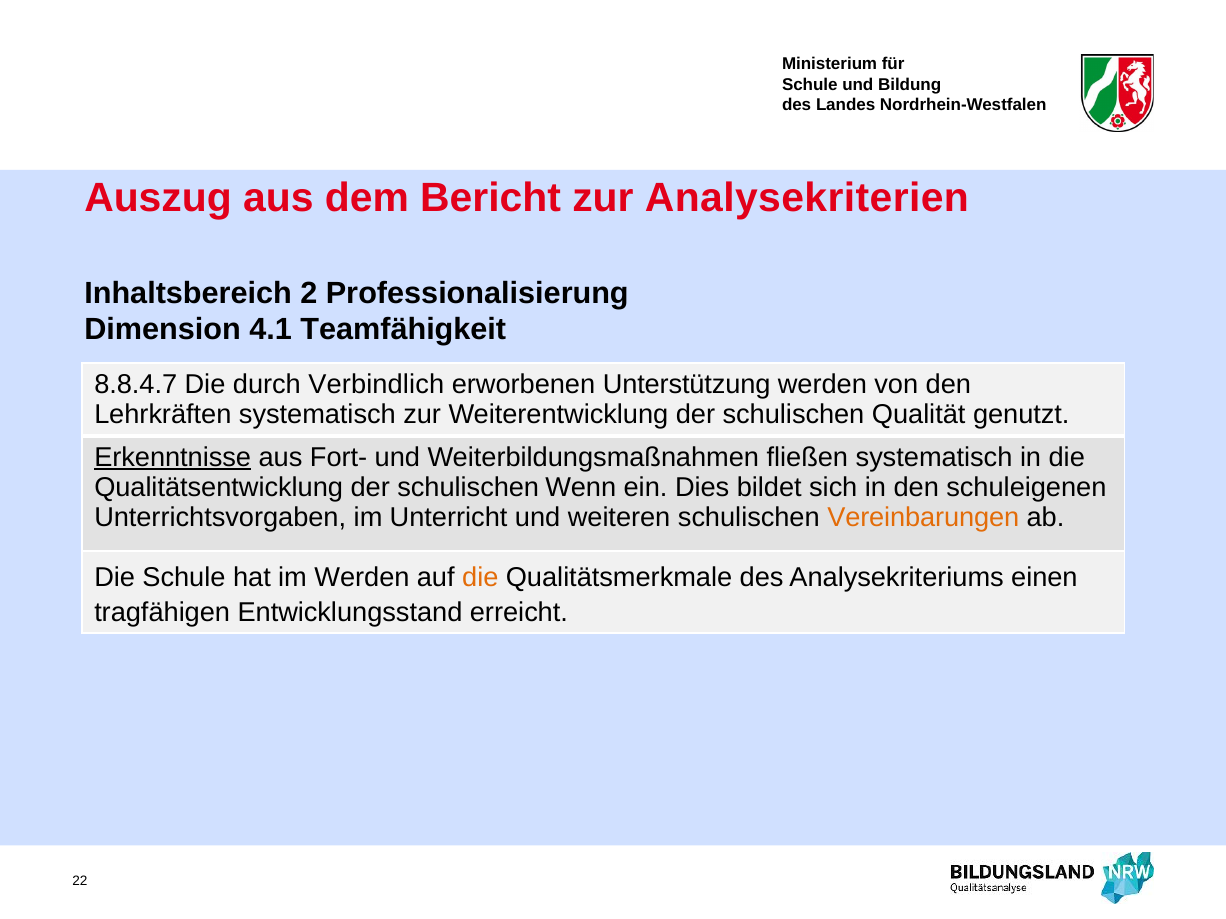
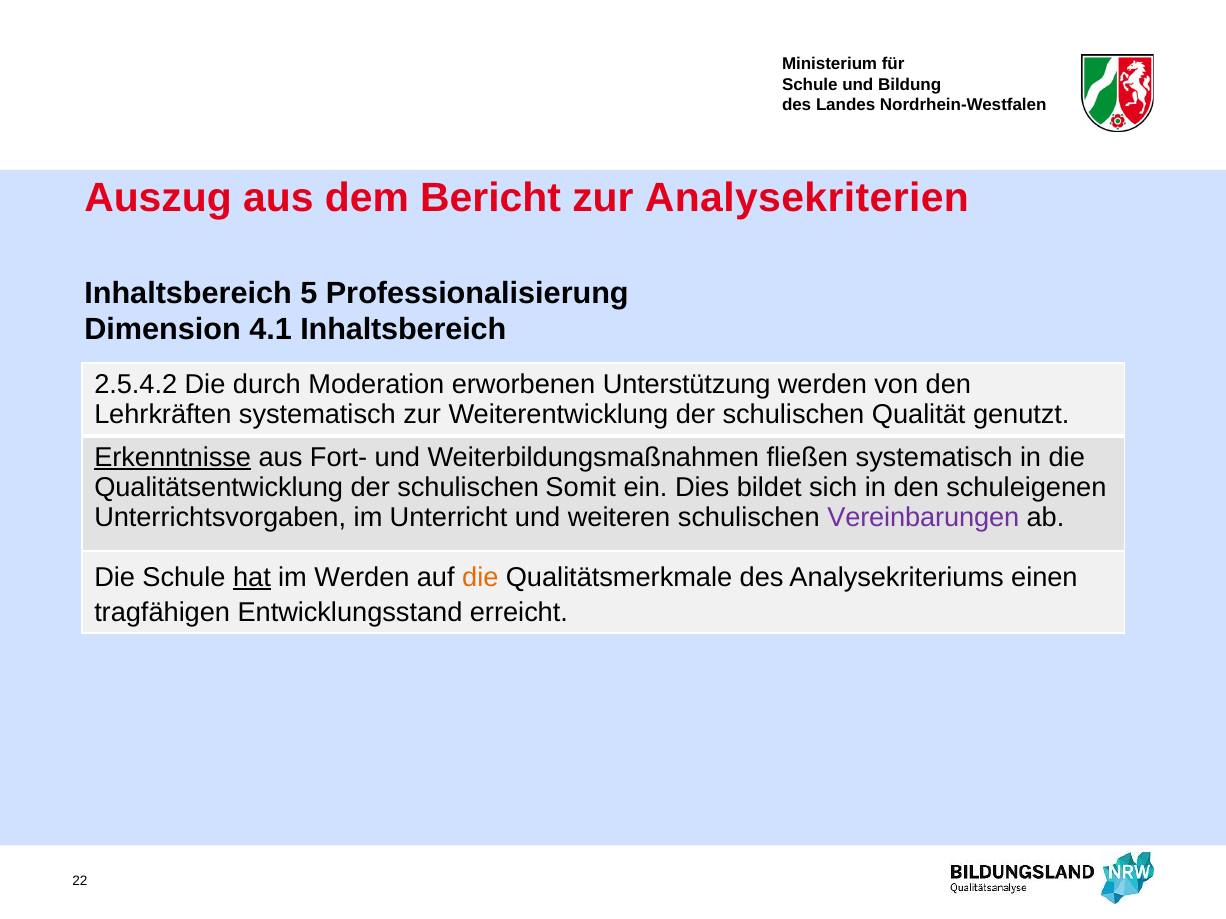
2: 2 -> 5 (309, 293)
4.1 Teamfähigkeit: Teamfähigkeit -> Inhaltsbereich (403, 330)
8.8.4.7: 8.8.4.7 -> 2.5.4.2 (136, 385)
Verbindlich: Verbindlich -> Moderation (376, 385)
Wenn: Wenn -> Somit (581, 488)
Vereinbarungen colour: orange -> purple (923, 518)
hat underline: none -> present (252, 578)
